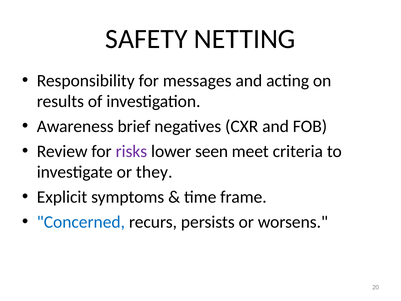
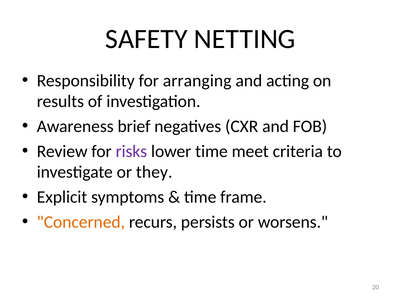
messages: messages -> arranging (197, 81)
lower seen: seen -> time (212, 151)
Concerned colour: blue -> orange (81, 222)
